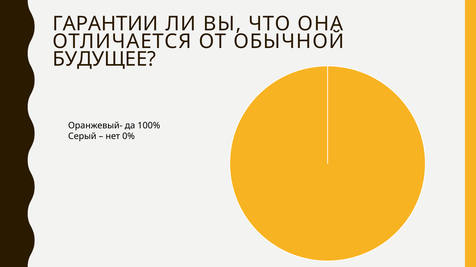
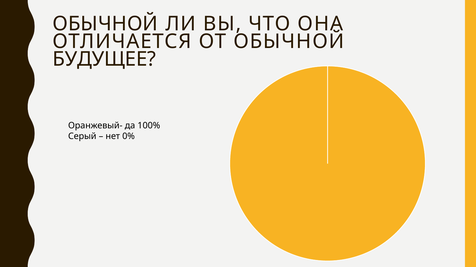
ГАРАНТИИ: ГАРАНТИИ -> ОБЫЧНОЙ (105, 24)
